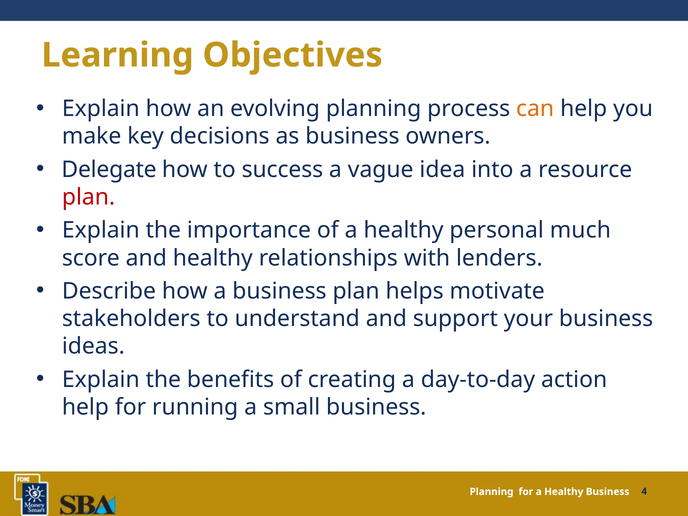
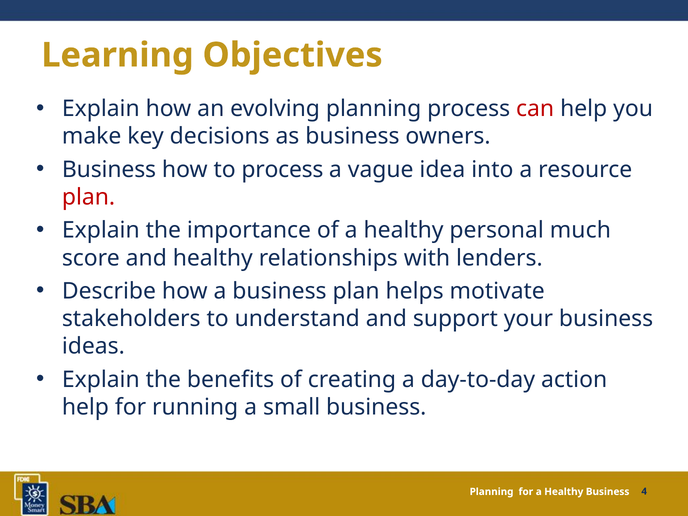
can colour: orange -> red (535, 109)
Delegate: Delegate -> Business (109, 170)
to success: success -> process (282, 170)
